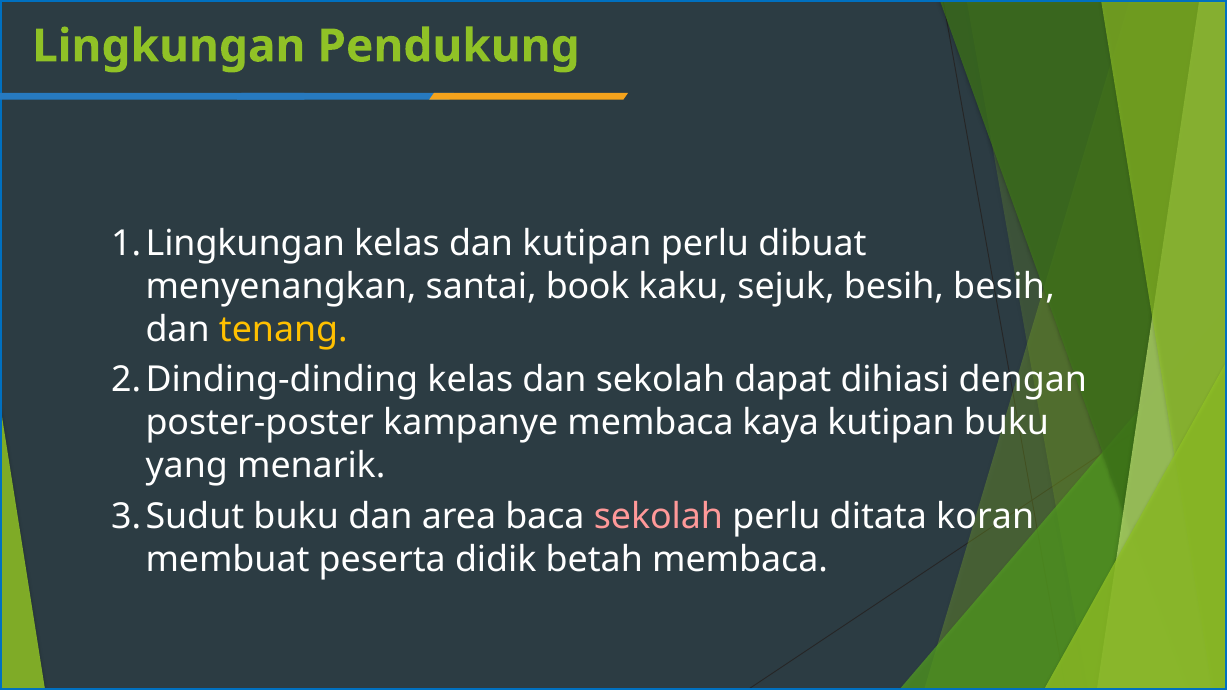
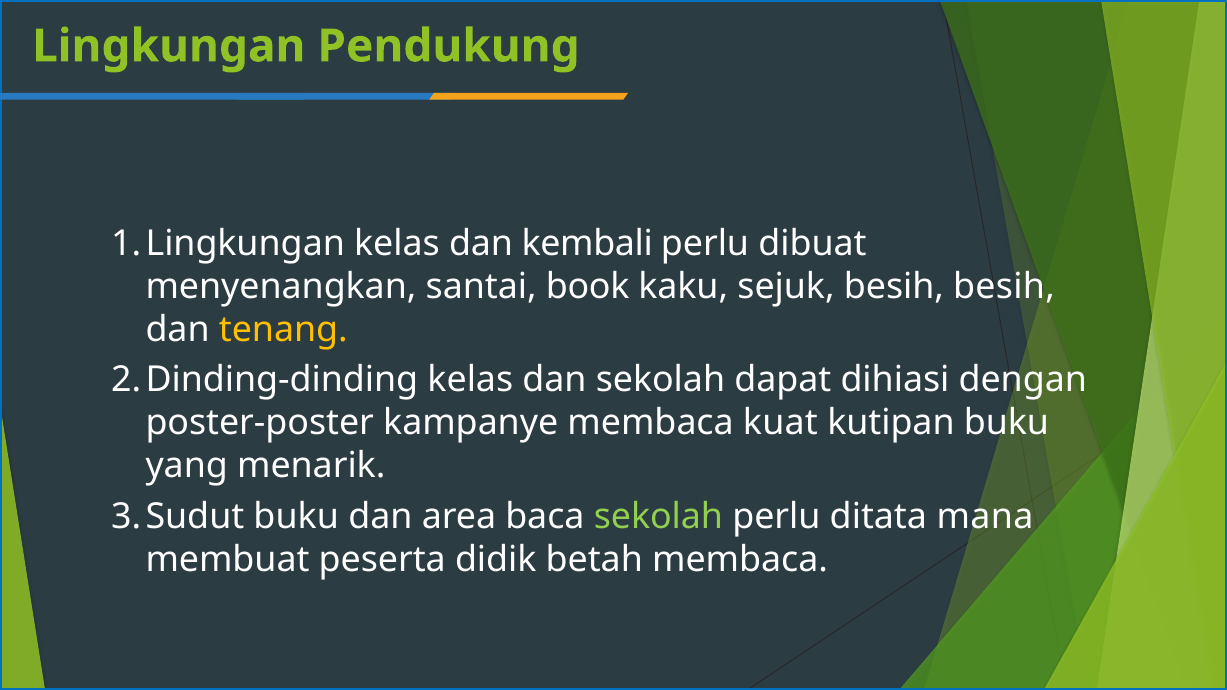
dan kutipan: kutipan -> kembali (587, 243)
kaya: kaya -> kuat (780, 423)
sekolah colour: pink -> light green (658, 517)
koran: koran -> mana (985, 517)
